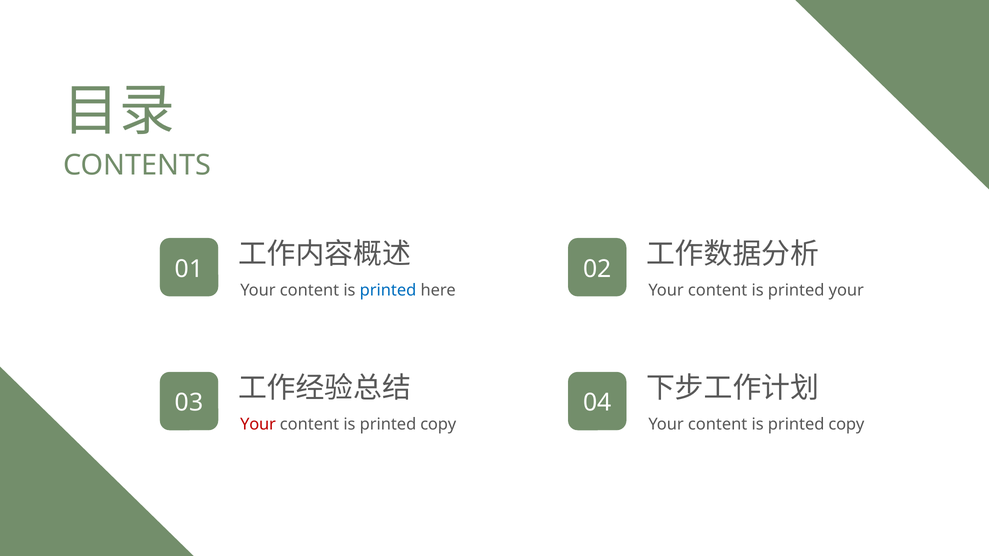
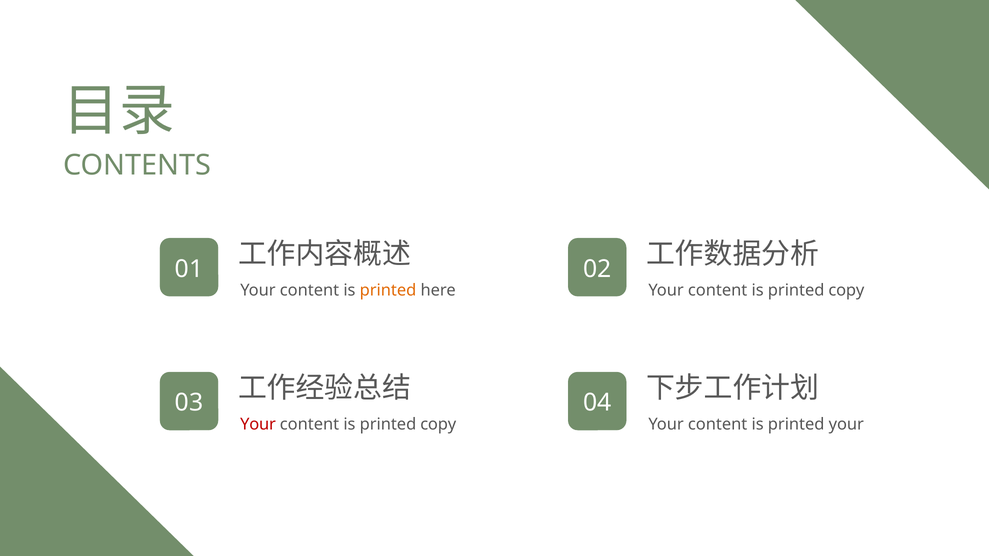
printed colour: blue -> orange (388, 290)
your: your -> copy (846, 290)
copy: copy -> your (846, 424)
